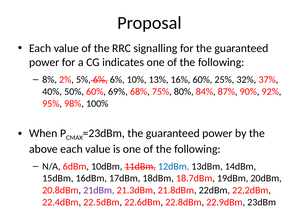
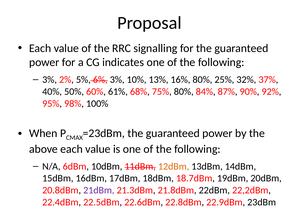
8%: 8% -> 3% (50, 80)
6% 6%: 6% -> 3% (117, 80)
16% 60%: 60% -> 80% (202, 80)
69%: 69% -> 61% (118, 92)
12dBm colour: blue -> orange (174, 167)
